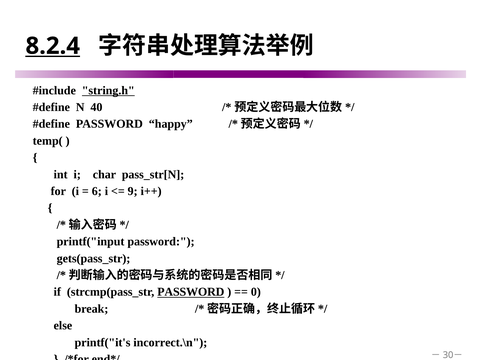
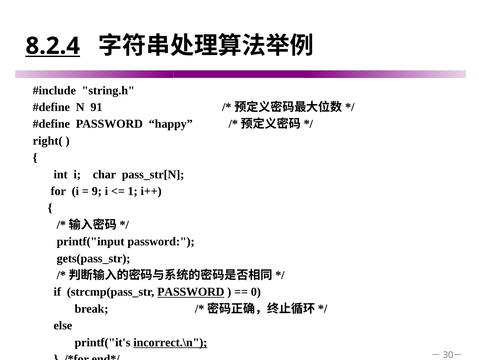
string.h underline: present -> none (108, 90)
40: 40 -> 91 (96, 107)
temp(: temp( -> right( (48, 141)
6: 6 -> 9 (97, 191)
9: 9 -> 1 (133, 191)
incorrect.\n underline: none -> present (170, 342)
